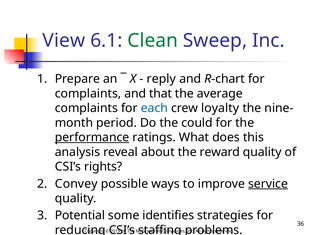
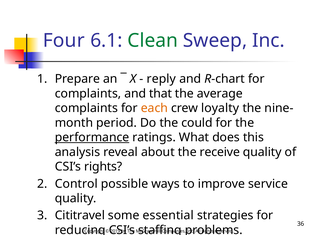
View: View -> Four (64, 41)
each colour: blue -> orange (154, 108)
reward: reward -> receive (220, 152)
Convey: Convey -> Control (76, 184)
service underline: present -> none (268, 184)
Potential: Potential -> Cititravel (80, 216)
identifies: identifies -> essential (168, 216)
